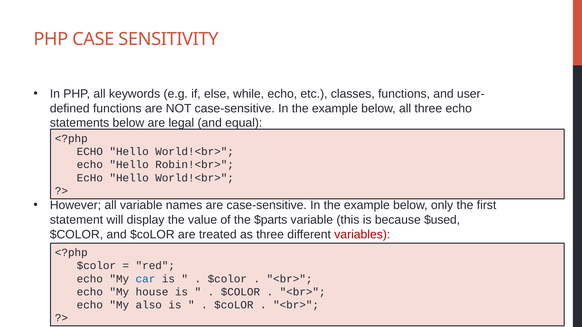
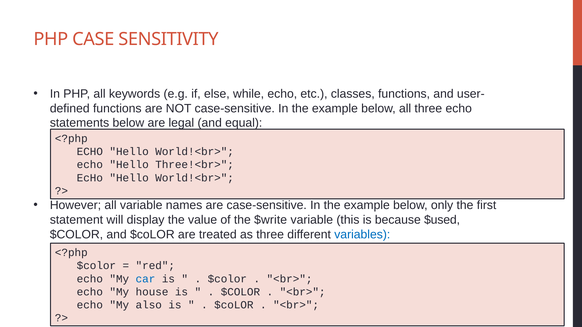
Robin!<br>: Robin!<br> -> Three!<br> (195, 165)
$parts: $parts -> $write (271, 220)
variables colour: red -> blue (362, 235)
